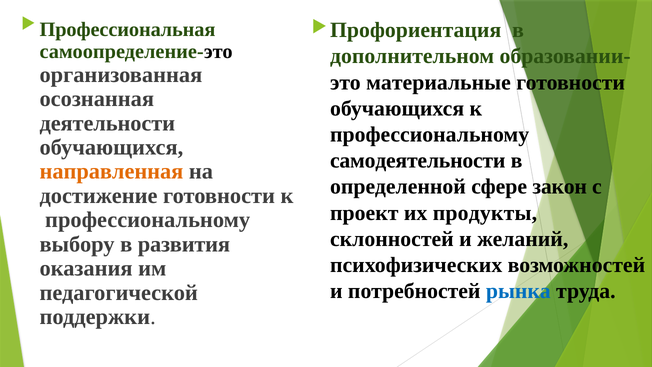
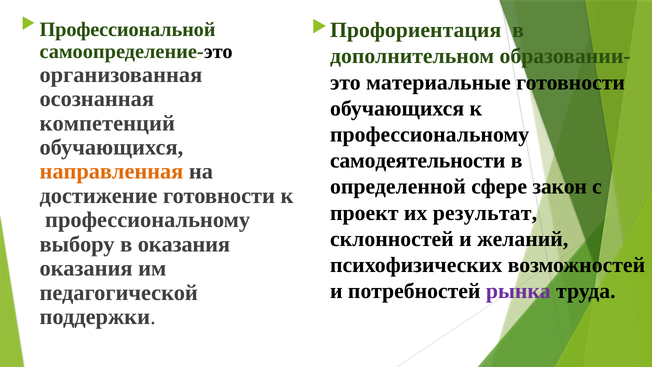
Профессиональная: Профессиональная -> Профессиональной (128, 29)
деятельности: деятельности -> компетенций (107, 123)
продукты: продукты -> результат (485, 213)
в развития: развития -> оказания (184, 244)
рынка colour: blue -> purple (518, 291)
